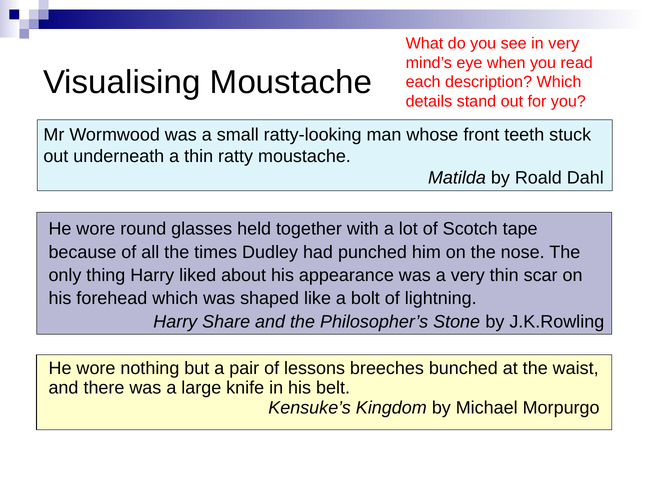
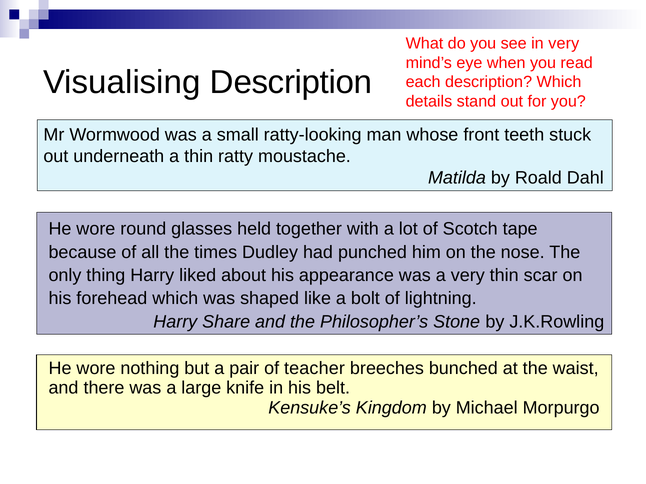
Visualising Moustache: Moustache -> Description (291, 83)
lessons: lessons -> teacher (314, 369)
